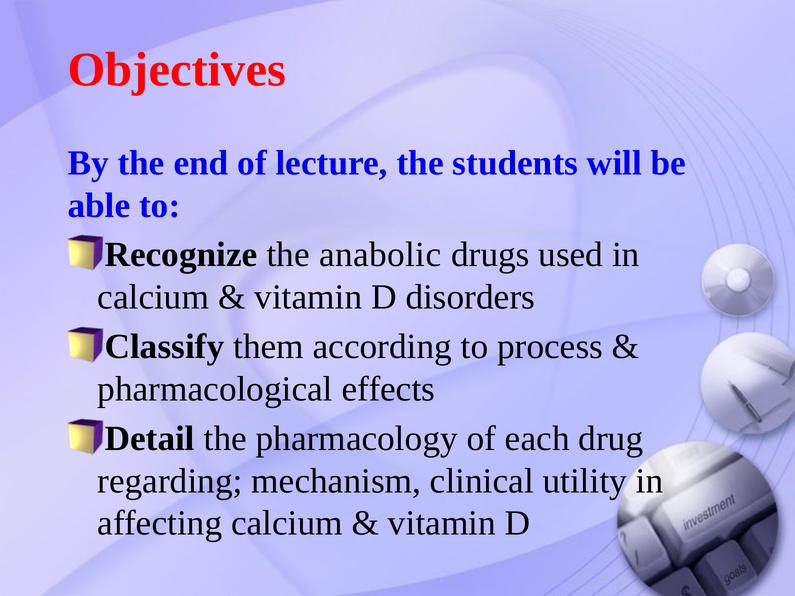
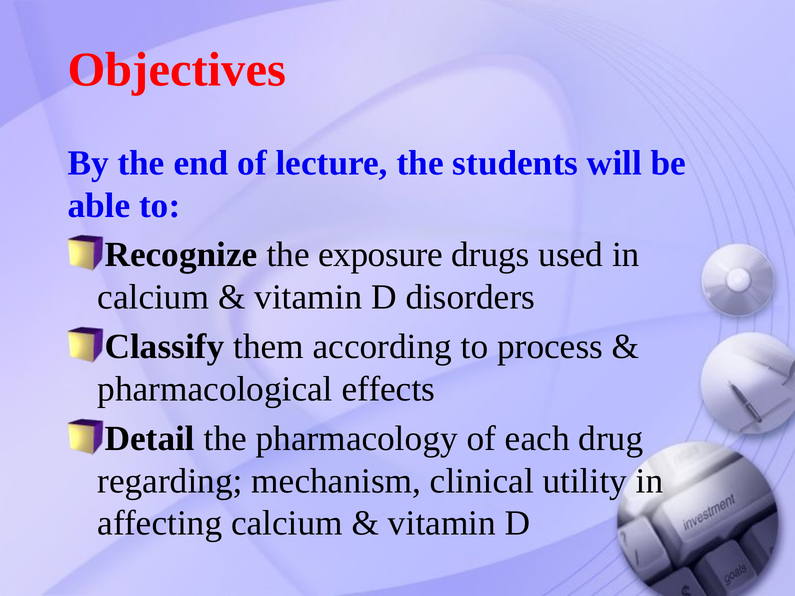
anabolic: anabolic -> exposure (381, 255)
